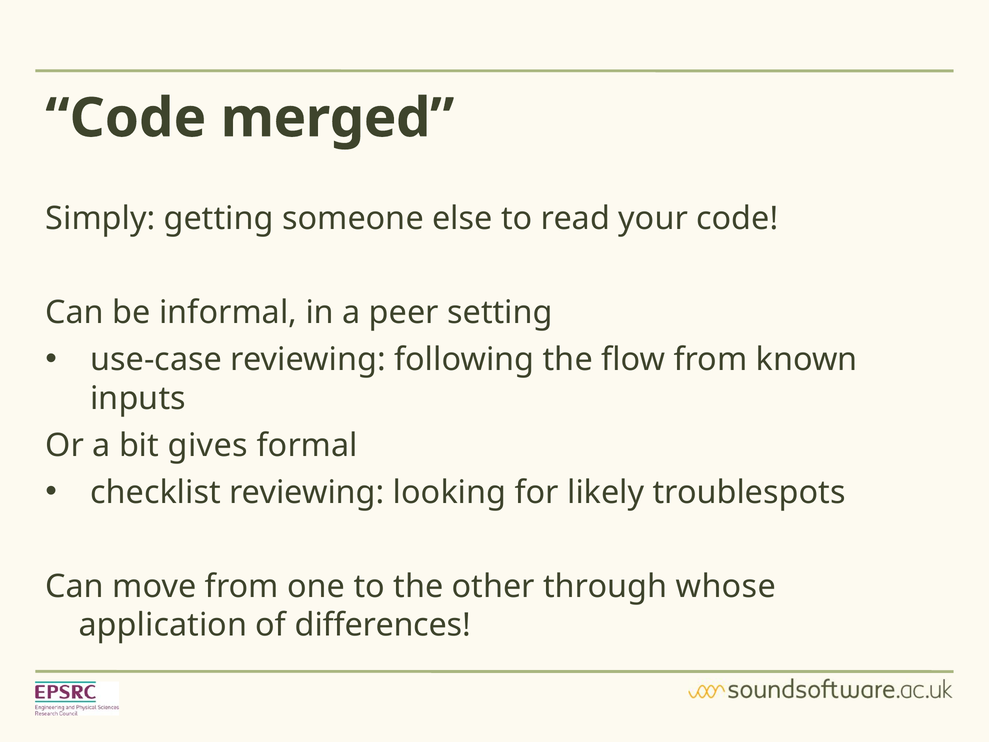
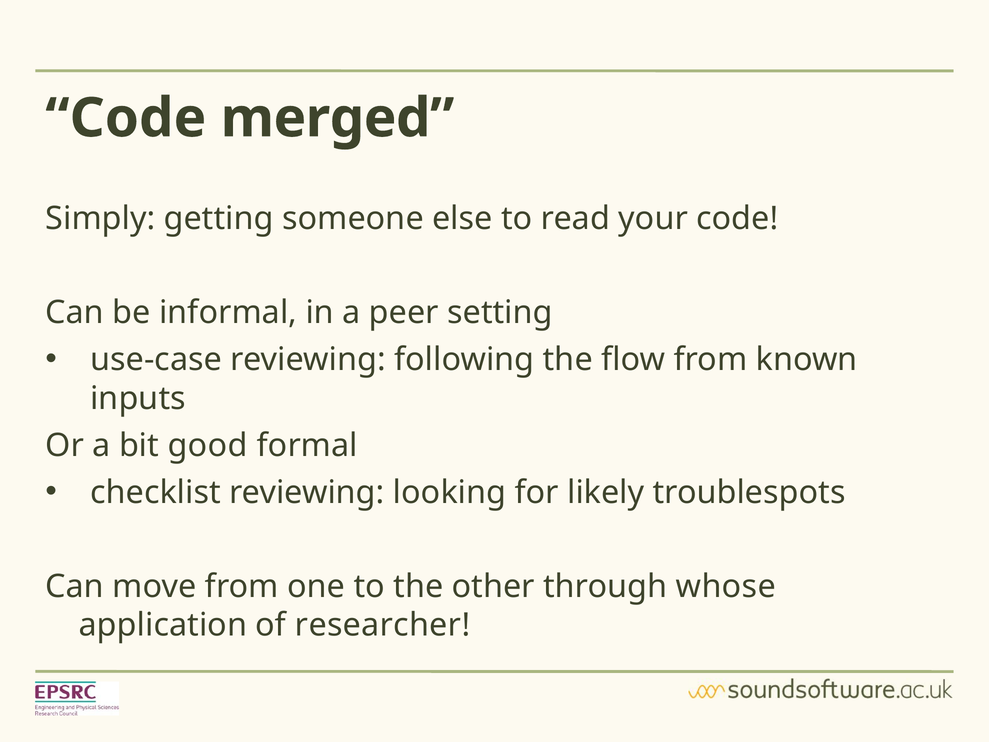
gives: gives -> good (208, 445)
differences: differences -> researcher (383, 625)
